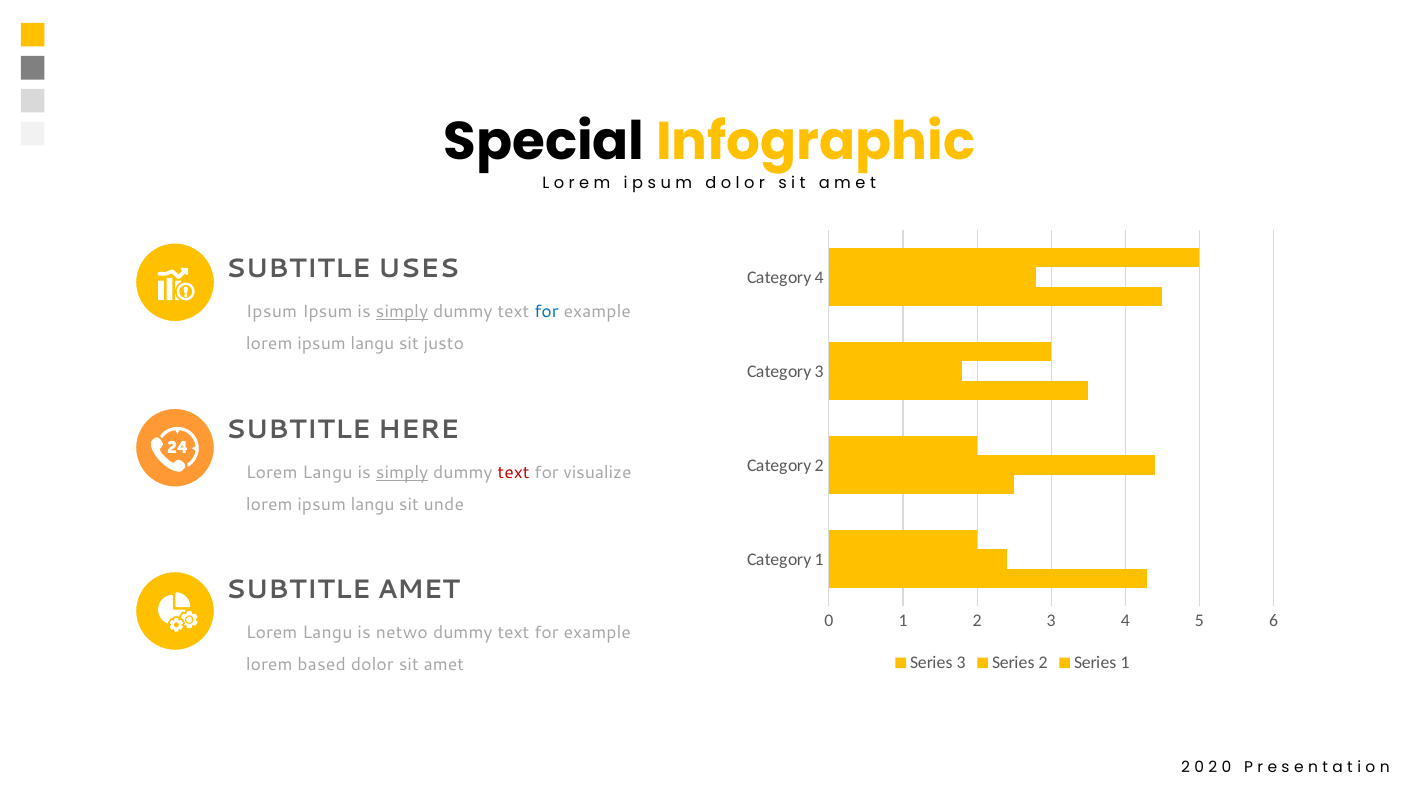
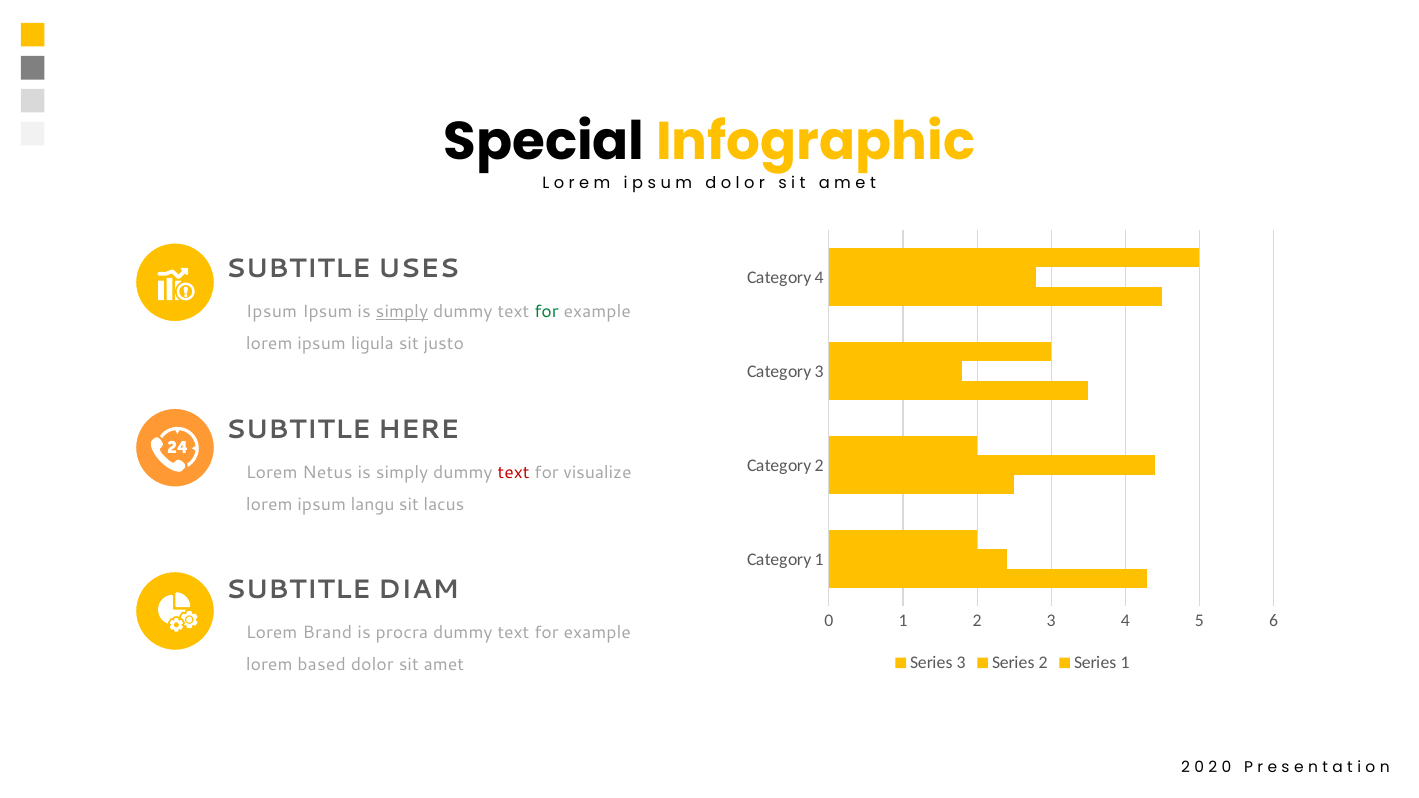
for colour: blue -> green (547, 312)
langu: langu -> ligula (372, 344)
Langu: Langu -> Netus (327, 473)
simply underline: present -> none (402, 473)
unde: unde -> lacus (444, 505)
SUBTITLE AMET: AMET -> DIAM (418, 590)
Langu: Langu -> Brand (327, 633)
netwo: netwo -> procra (402, 633)
